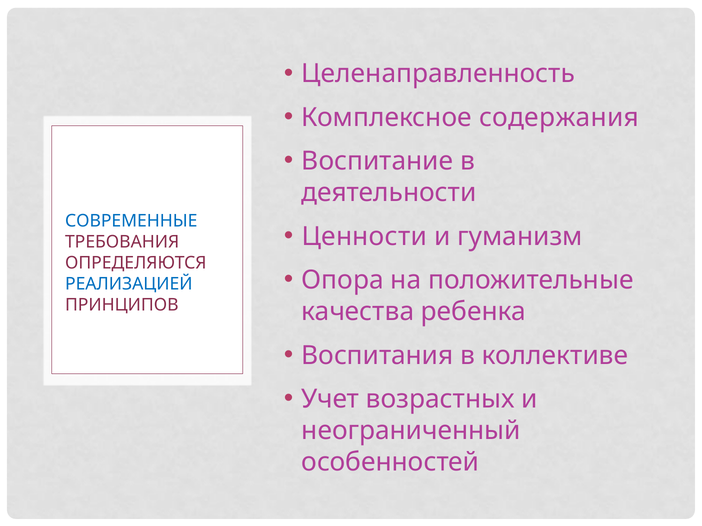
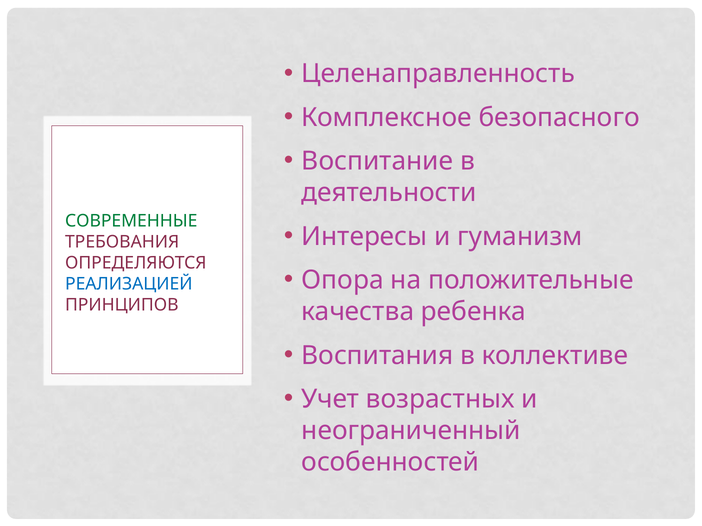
содержания: содержания -> безопасного (559, 118)
СОВРЕМЕННЫЕ colour: blue -> green (131, 221)
Ценности: Ценности -> Интересы (364, 237)
